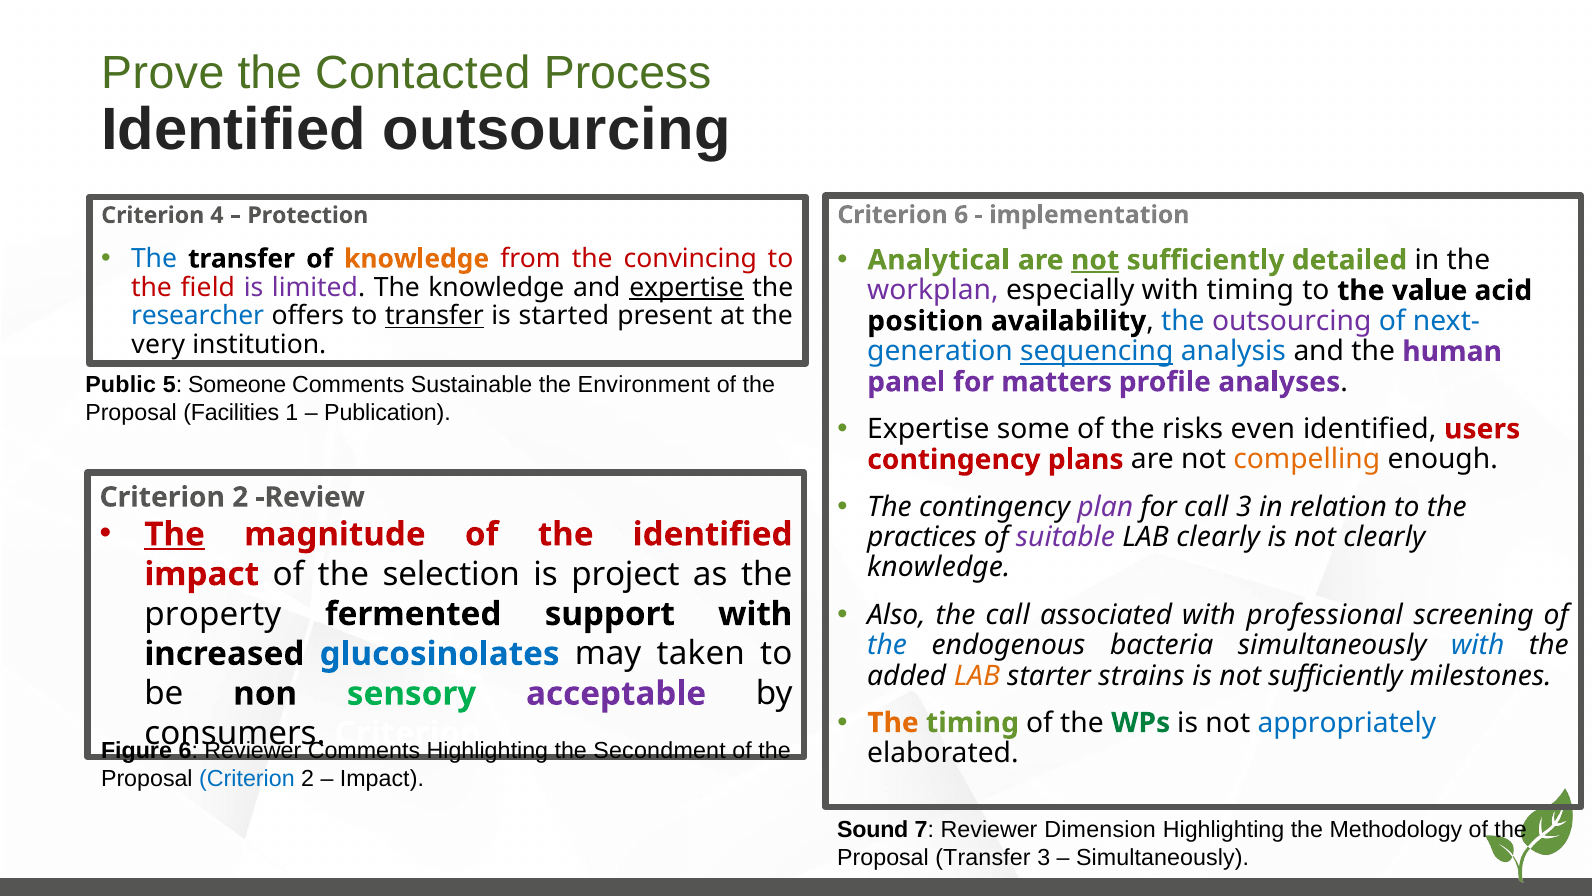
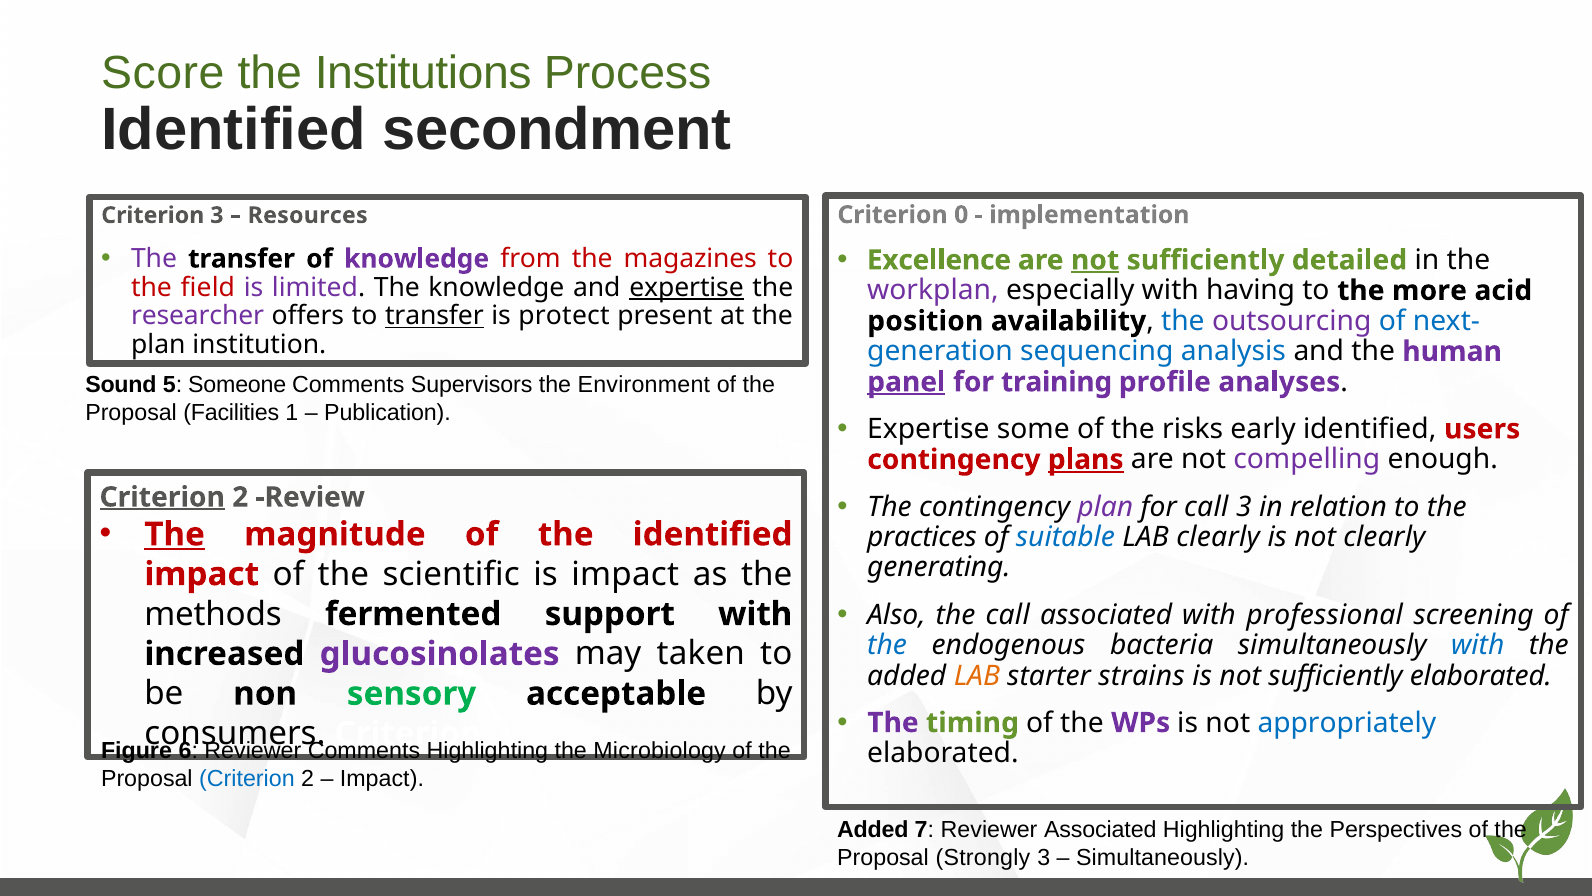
Prove: Prove -> Score (163, 73)
Contacted: Contacted -> Institutions (423, 73)
Identified outsourcing: outsourcing -> secondment (557, 130)
Criterion 6: 6 -> 0 (961, 215)
Criterion 4: 4 -> 3 (217, 215)
Protection: Protection -> Resources (308, 215)
The colour: blue -> purple (154, 259)
knowledge colour: orange -> purple (417, 259)
convincing: convincing -> magazines (690, 259)
Analytical: Analytical -> Excellence (939, 260)
with timing: timing -> having (1251, 290)
value: value -> more (1429, 290)
researcher colour: blue -> purple (198, 316)
started: started -> protect (564, 316)
very: very -> plan (158, 345)
sequencing underline: present -> none (1097, 351)
Public: Public -> Sound (121, 385)
Sustainable: Sustainable -> Supervisors (472, 385)
panel underline: none -> present (906, 382)
matters: matters -> training (1057, 382)
even: even -> early (1263, 429)
plans underline: none -> present (1086, 459)
compelling colour: orange -> purple (1307, 459)
Criterion underline: none -> present (162, 497)
suitable colour: purple -> blue (1065, 537)
knowledge: knowledge -> generating (939, 567)
selection: selection -> scientific (451, 574)
is project: project -> impact (625, 574)
property: property -> methods (213, 614)
glucosinolates colour: blue -> purple (440, 654)
sufficiently milestones: milestones -> elaborated (1481, 675)
acceptable colour: purple -> black (616, 693)
The colour: orange -> purple (893, 722)
WPs colour: green -> purple (1141, 722)
Secondment: Secondment -> Microbiology (660, 751)
Sound: Sound -> Added (873, 830)
Reviewer Dimension: Dimension -> Associated (1100, 830)
Methodology: Methodology -> Perspectives (1396, 830)
Proposal Transfer: Transfer -> Strongly (983, 857)
